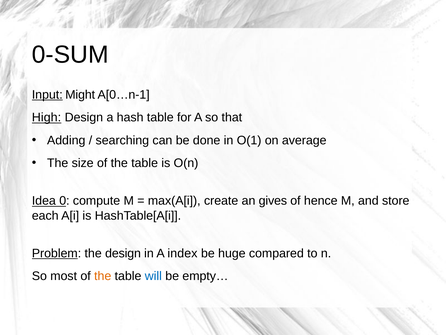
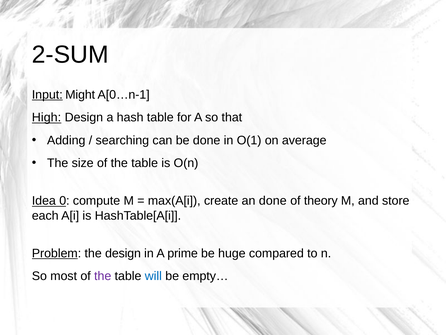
0-SUM: 0-SUM -> 2-SUM (70, 55)
an gives: gives -> done (273, 200)
hence: hence -> theory (321, 200)
index: index -> prime (183, 253)
the colour: orange -> purple (103, 276)
